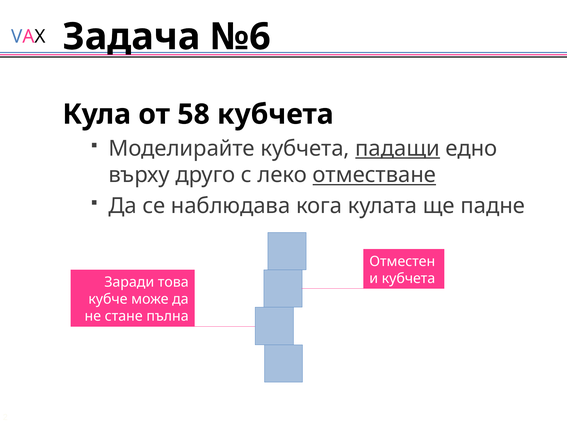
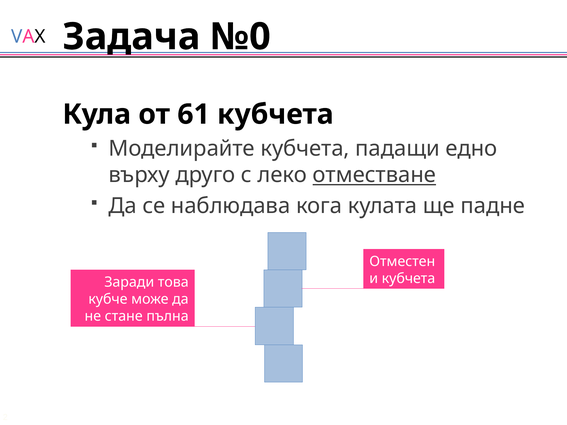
№6: №6 -> №0 (240, 37)
58: 58 -> 61 (194, 114)
падащи underline: present -> none (398, 149)
